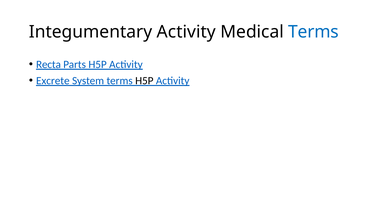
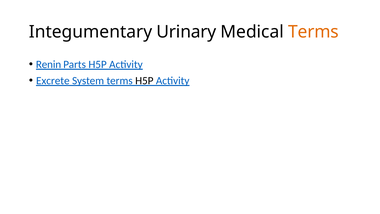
Integumentary Activity: Activity -> Urinary (186, 32)
Terms colour: blue -> orange (313, 32)
Recta: Recta -> Renin (49, 64)
